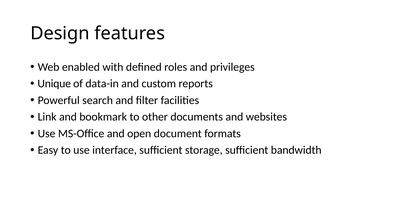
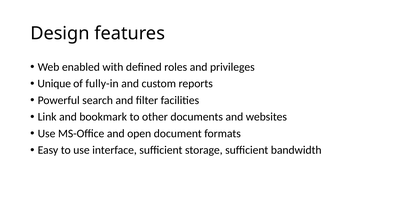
data-in: data-in -> fully-in (102, 84)
